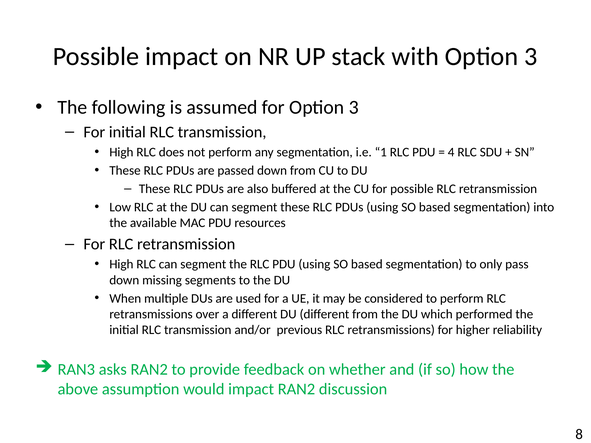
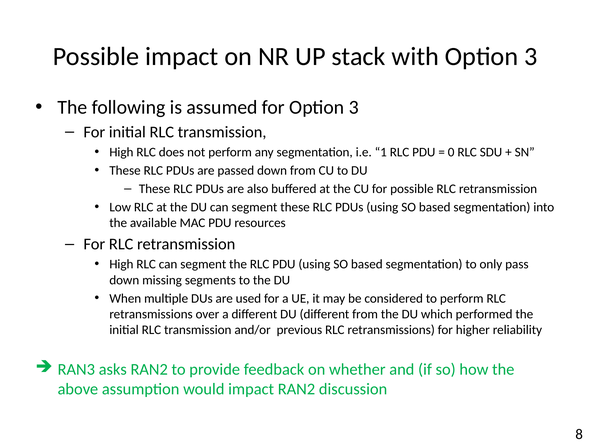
4: 4 -> 0 (451, 152)
